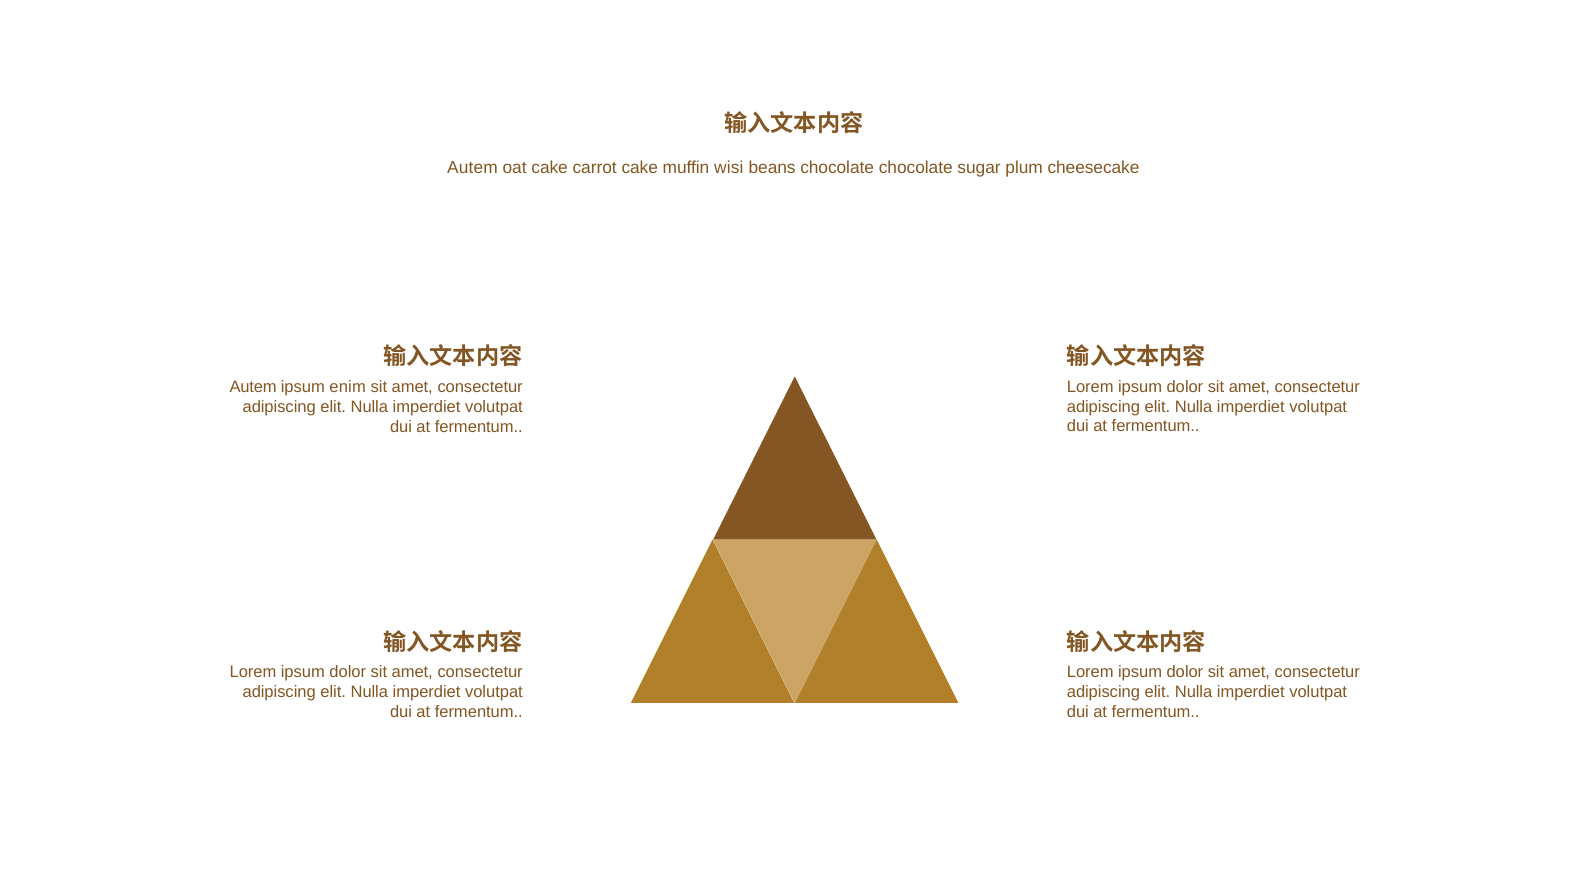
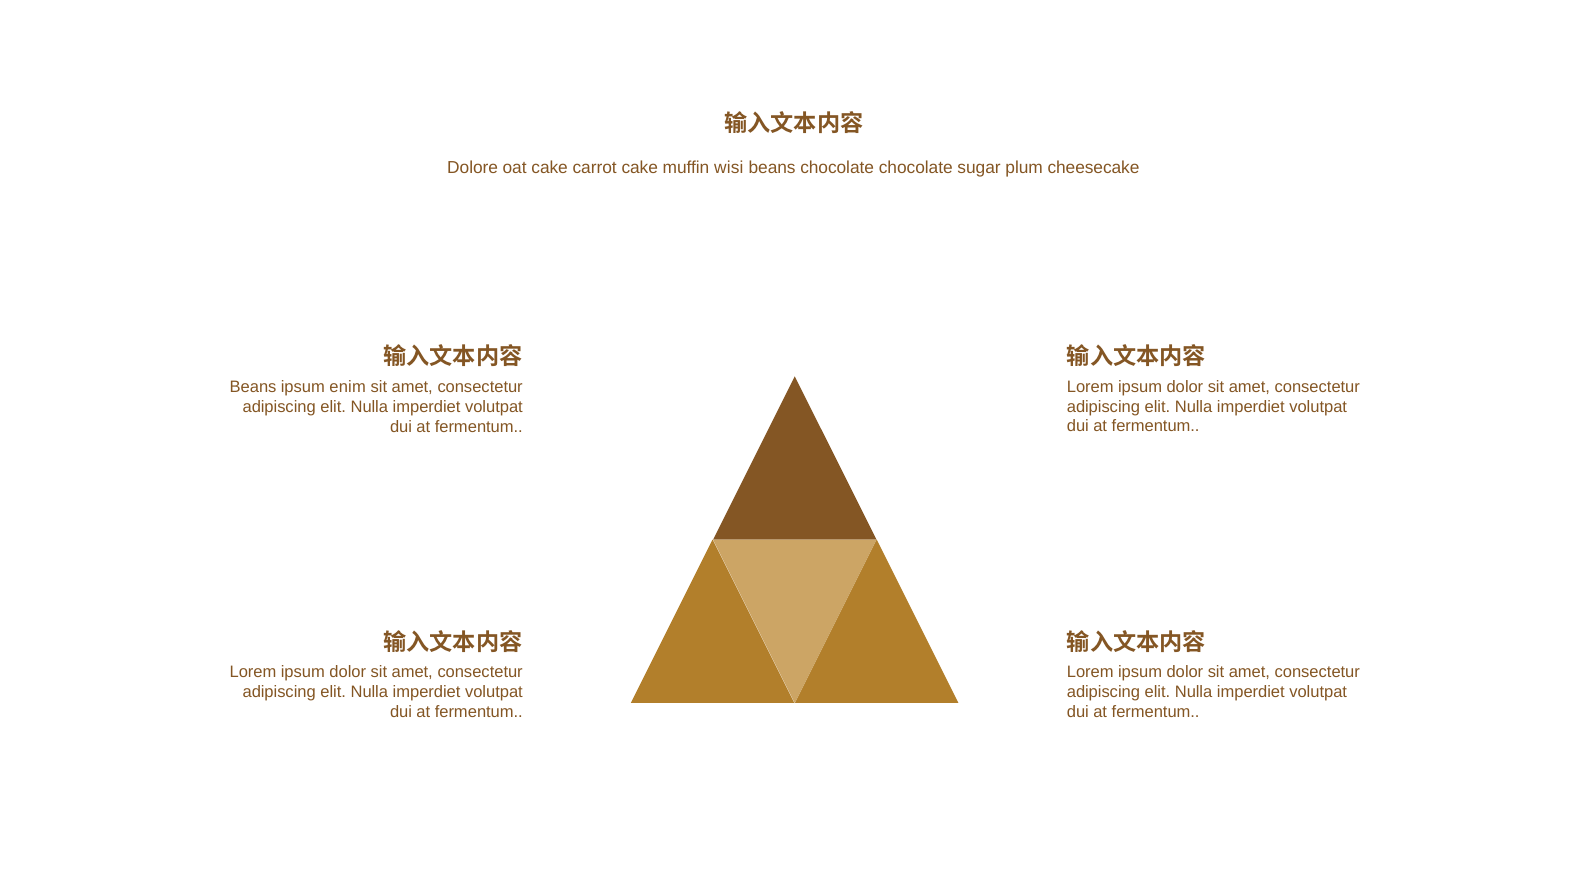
Autem: Autem -> Dolore (473, 167)
Autem: Autem -> Beans (253, 387)
